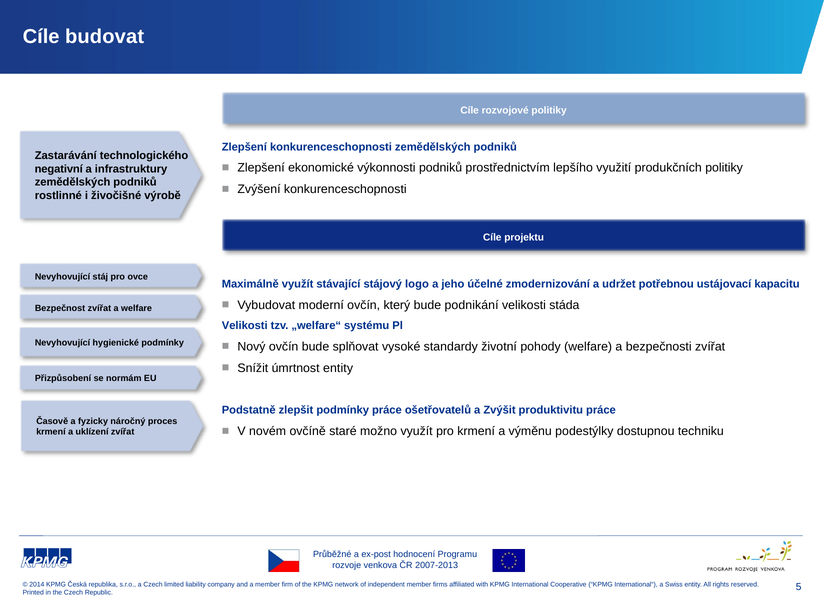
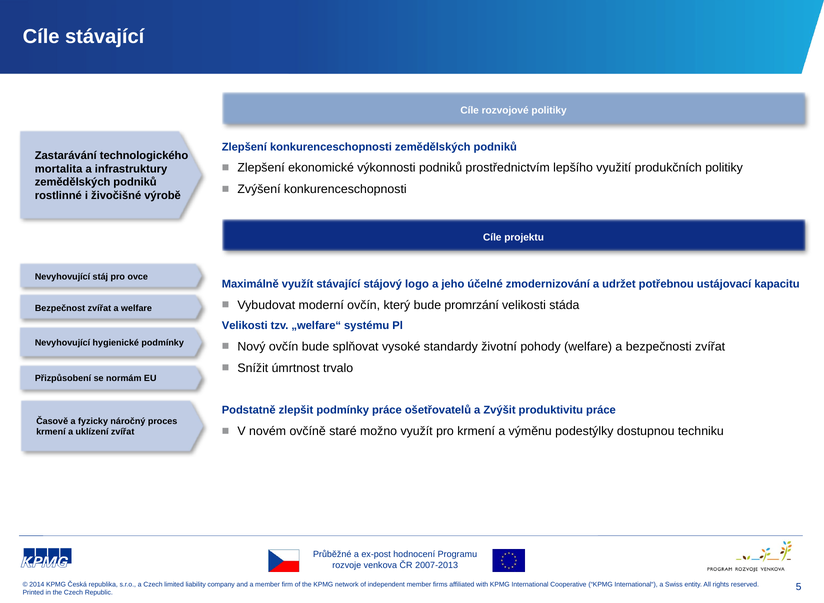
Cíle budovat: budovat -> stávající (105, 37)
negativní: negativní -> mortalita (59, 169)
podnikání: podnikání -> promrzání (472, 305)
úmrtnost entity: entity -> trvalo (338, 369)
